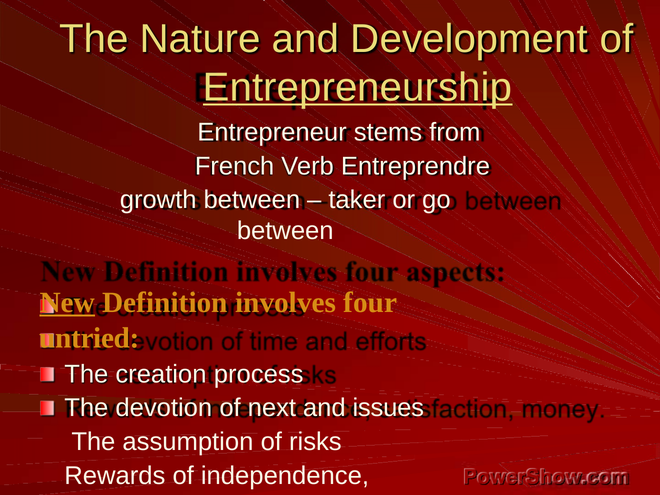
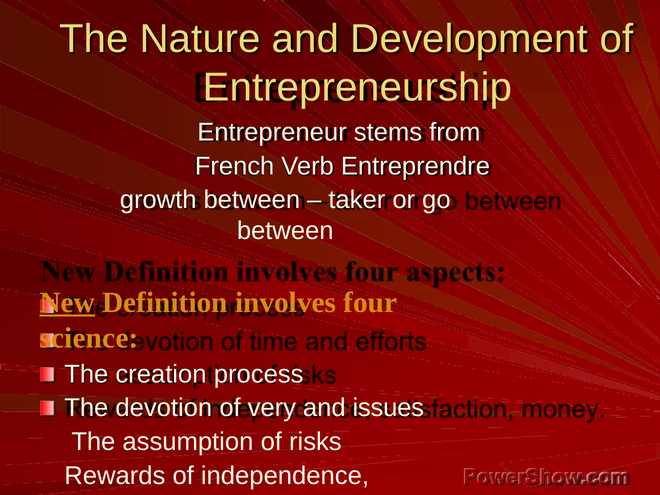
Entrepreneurship underline: present -> none (358, 87)
untried: untried -> science (89, 338)
next: next -> very (272, 408)
